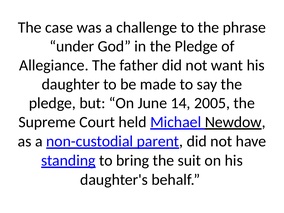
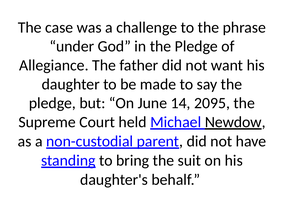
2005: 2005 -> 2095 (212, 103)
